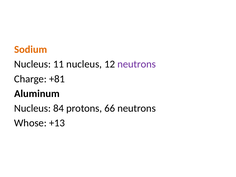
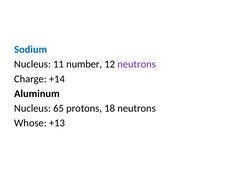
Sodium colour: orange -> blue (31, 50)
11 nucleus: nucleus -> number (84, 64)
+81: +81 -> +14 (57, 79)
84: 84 -> 65 (59, 108)
66: 66 -> 18 (110, 108)
